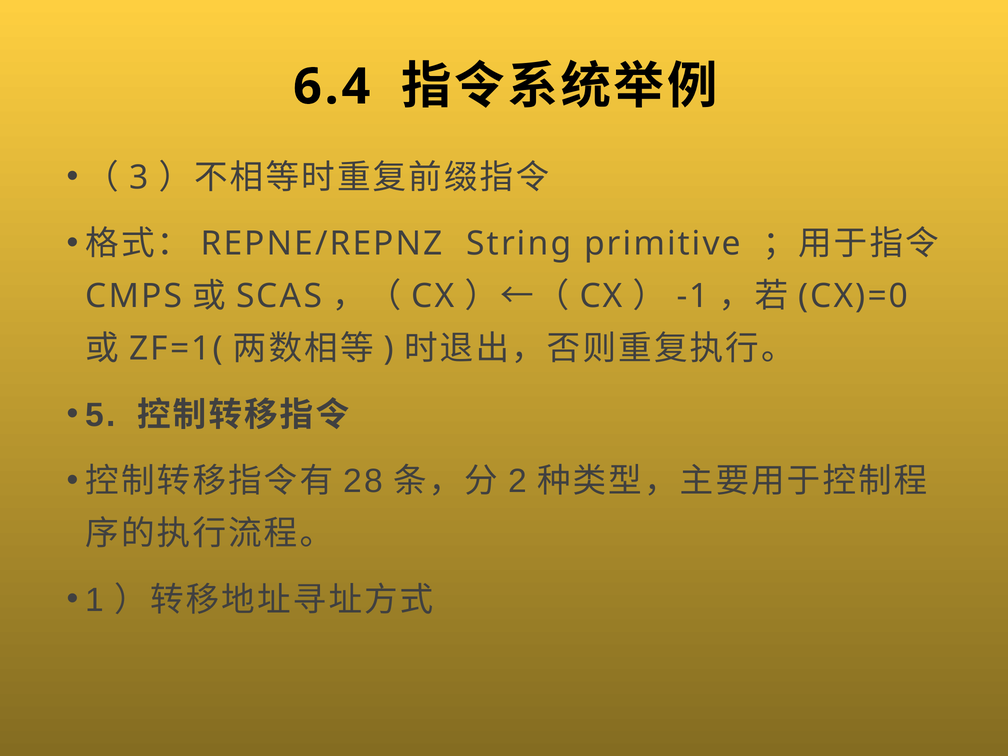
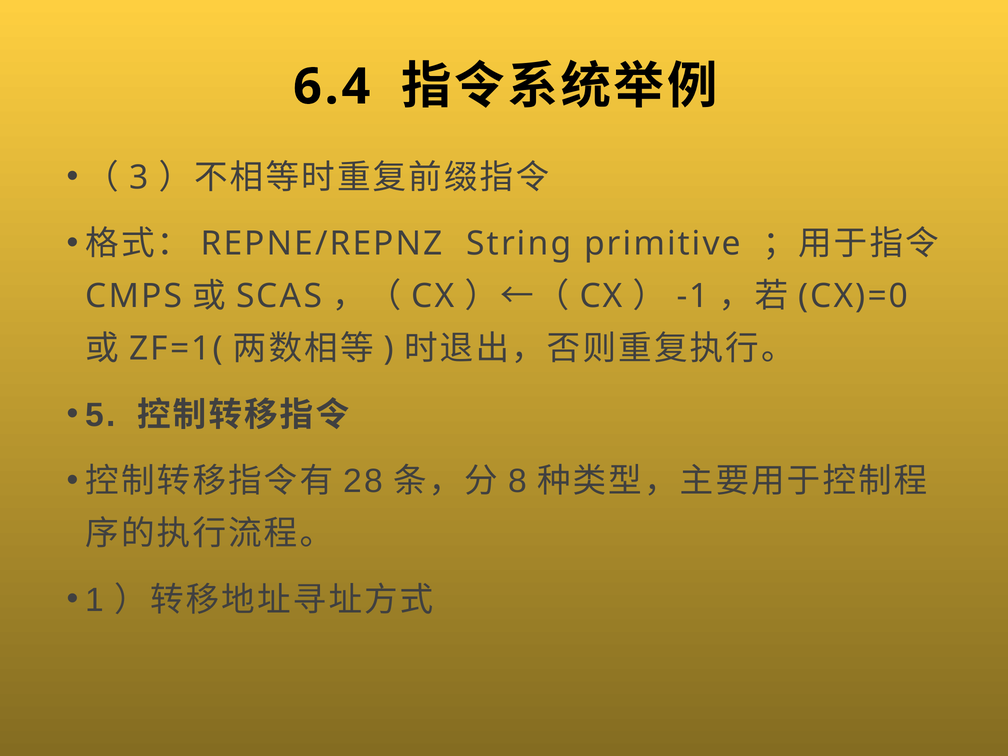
2: 2 -> 8 (518, 481)
